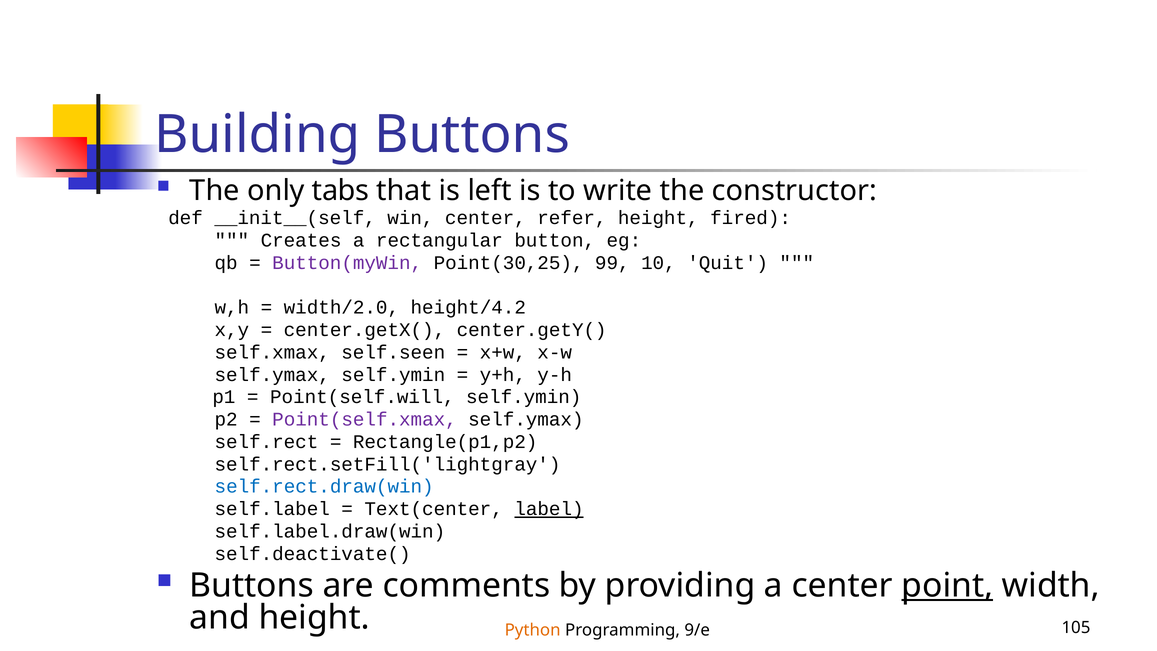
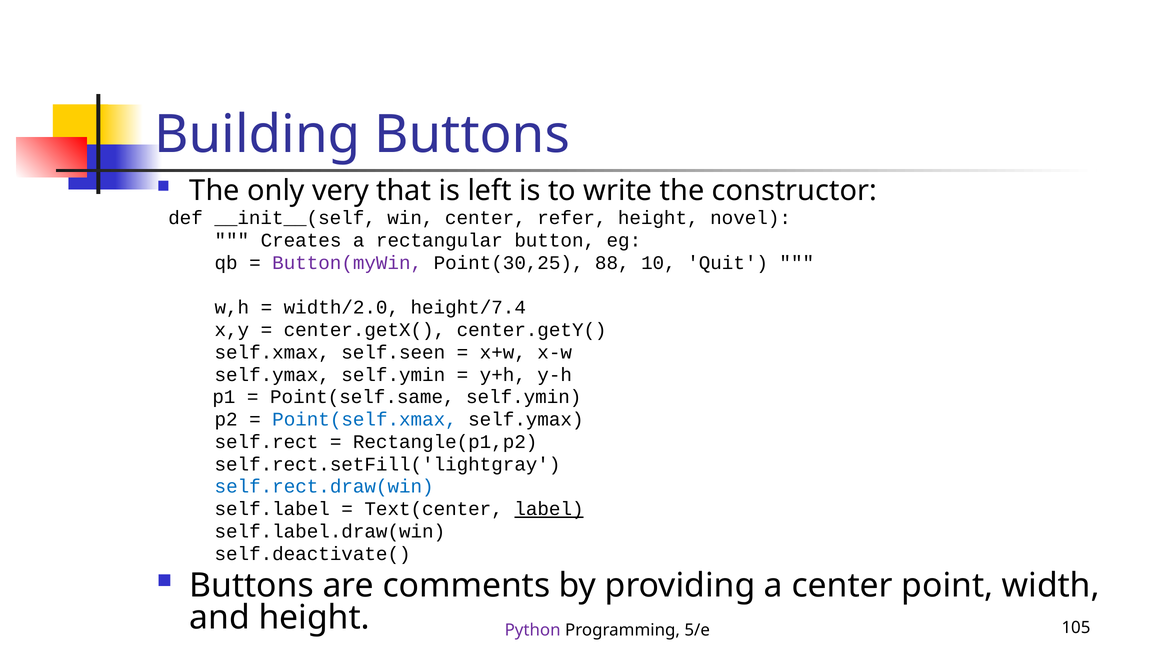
tabs: tabs -> very (341, 191)
fired: fired -> novel (751, 218)
99: 99 -> 88 (612, 263)
height/4.2: height/4.2 -> height/7.4 (468, 307)
Point(self.will: Point(self.will -> Point(self.same (362, 397)
Point(self.xmax colour: purple -> blue (364, 419)
point underline: present -> none (947, 585)
Python colour: orange -> purple (533, 630)
9/e: 9/e -> 5/e (697, 630)
